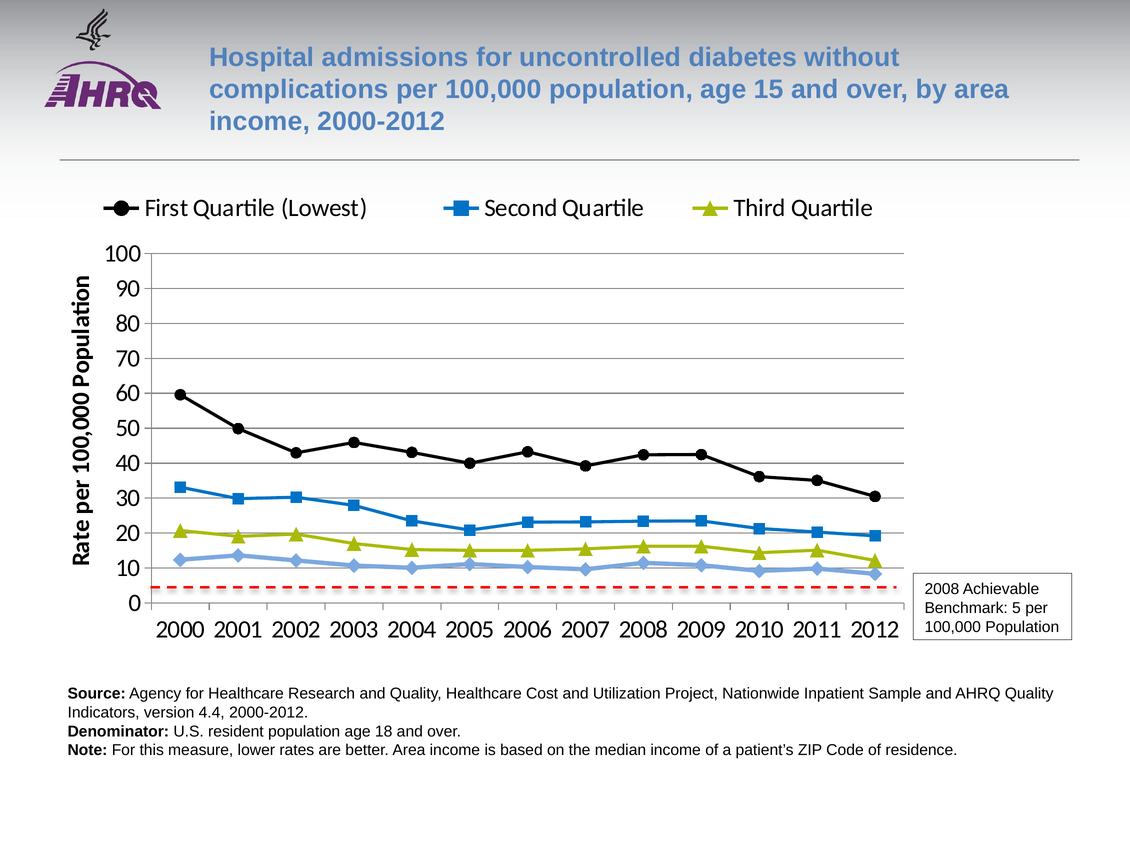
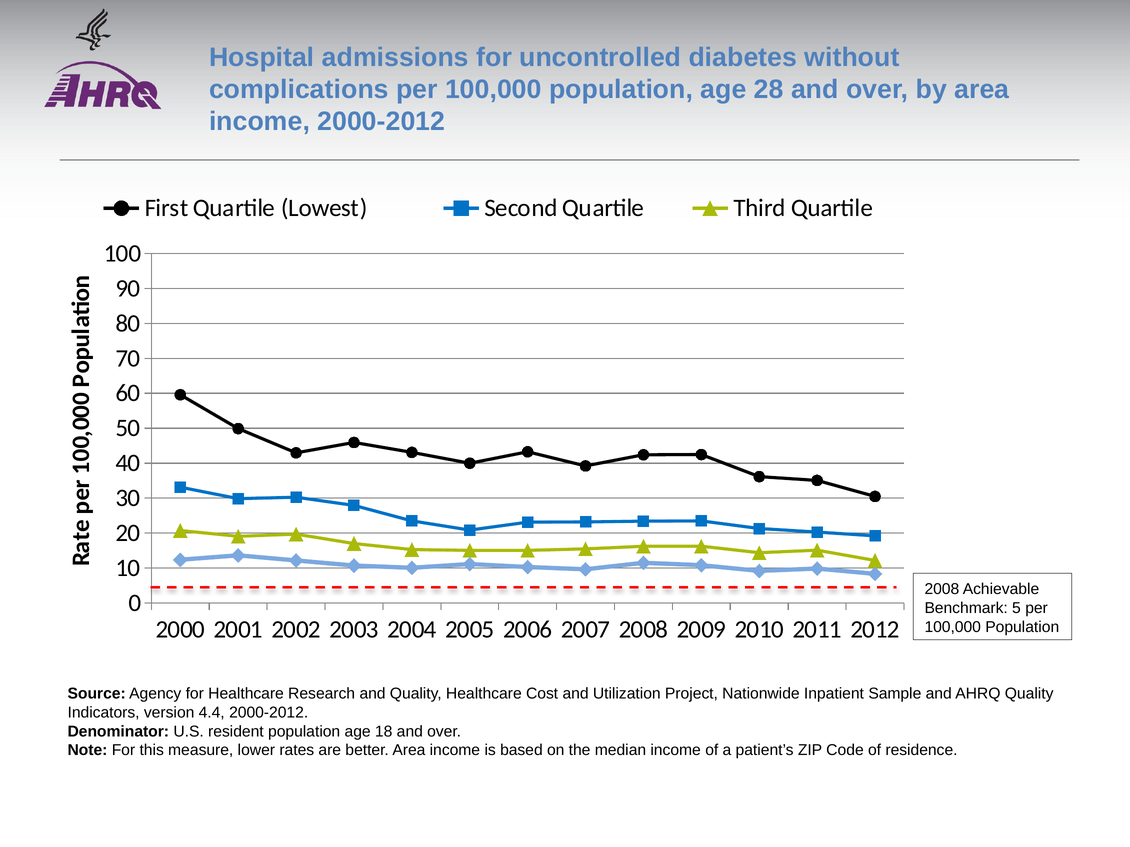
15: 15 -> 28 (769, 89)
